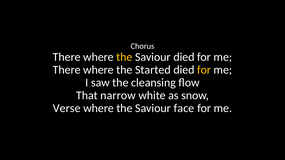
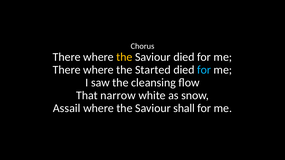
for colour: yellow -> light blue (204, 70)
Verse: Verse -> Assail (67, 108)
face: face -> shall (184, 108)
